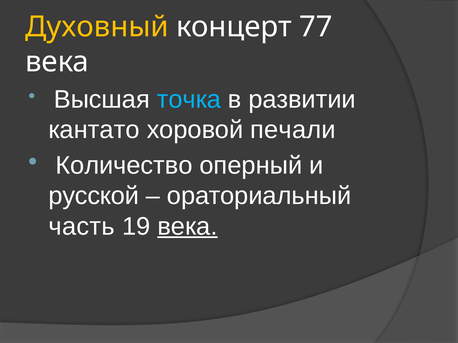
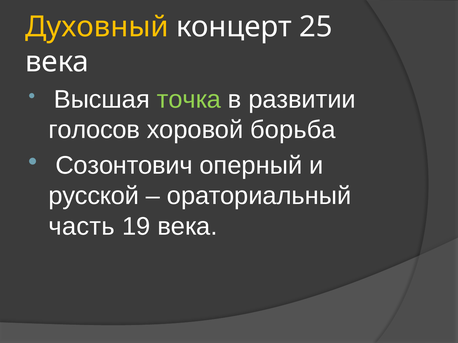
77: 77 -> 25 (316, 27)
точка colour: light blue -> light green (189, 99)
кантато: кантато -> голосов (94, 130)
печали: печали -> борьба (293, 130)
Количество: Количество -> Созонтович (124, 166)
века underline: present -> none (187, 227)
